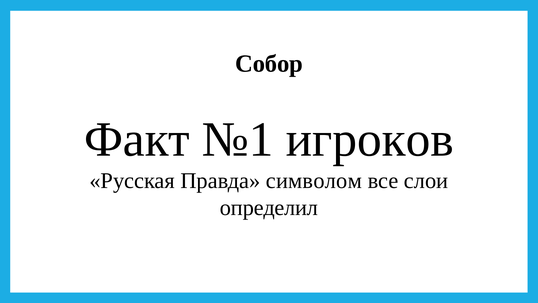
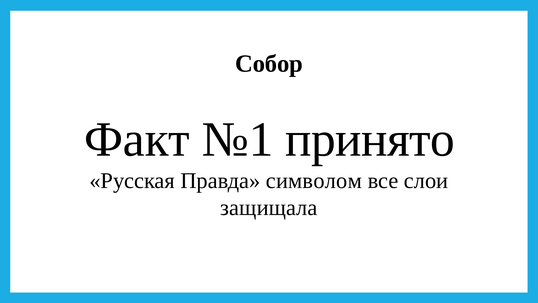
игроков: игроков -> принято (370, 139)
определил: определил -> защищала (269, 207)
